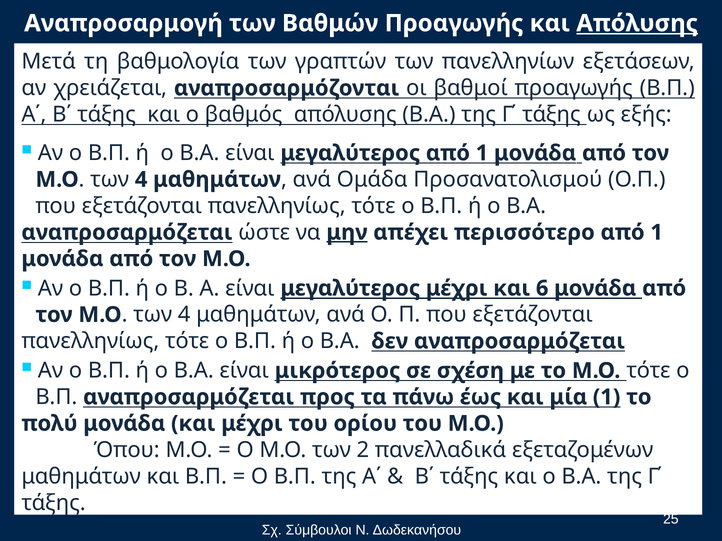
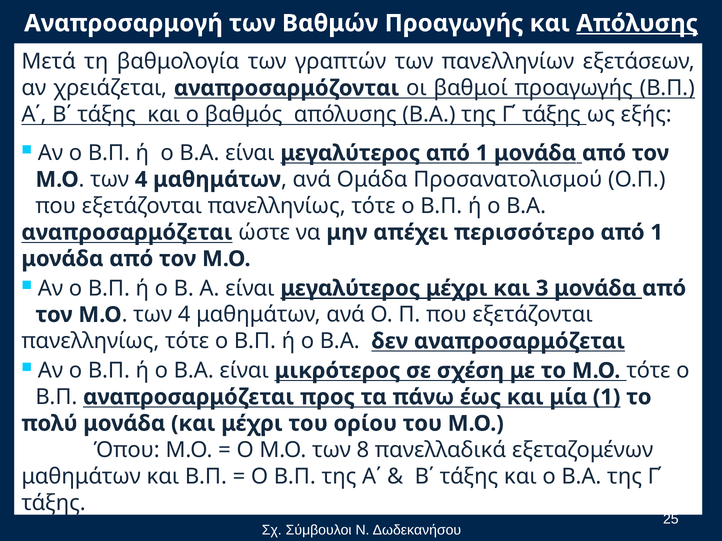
μην underline: present -> none (347, 233)
6: 6 -> 3 (542, 289)
2: 2 -> 8 (363, 450)
